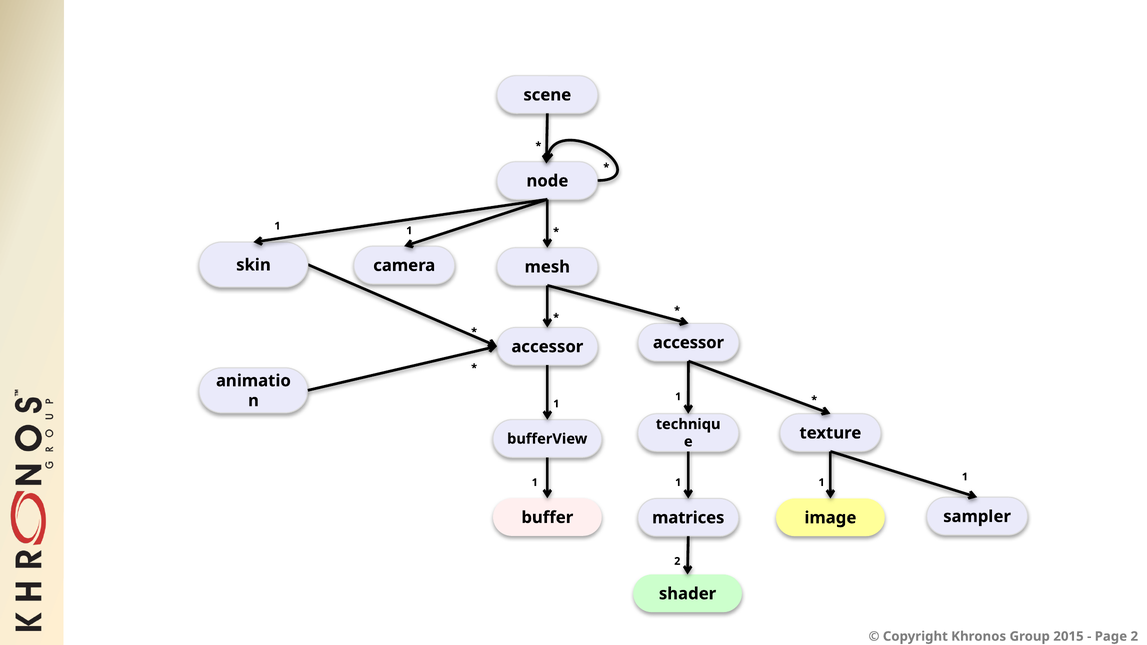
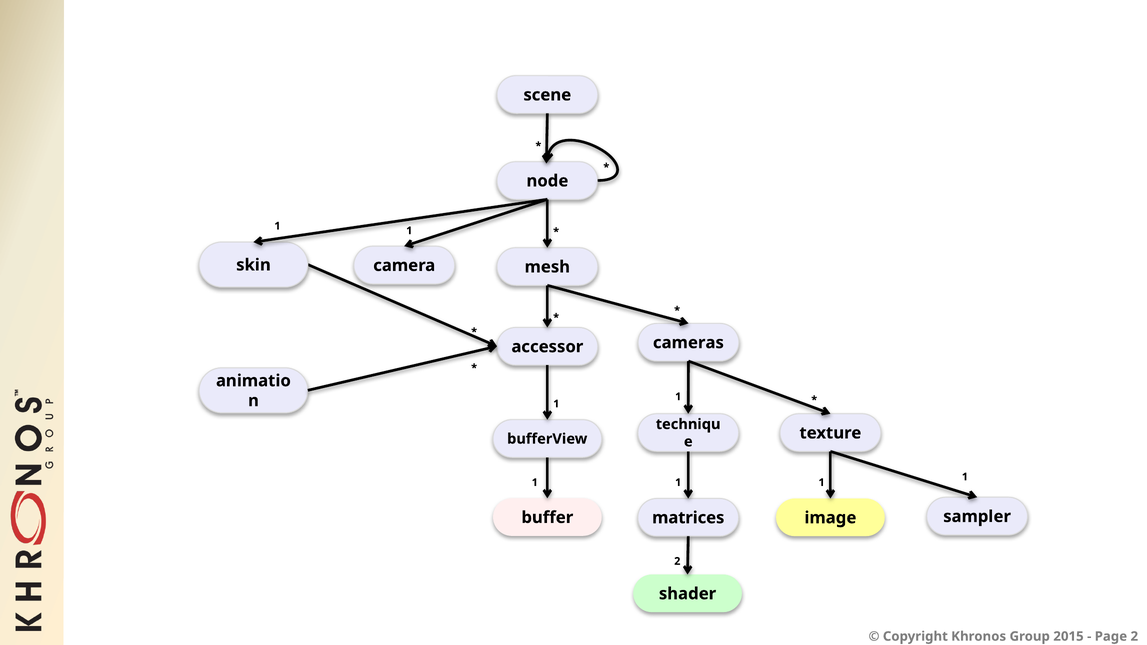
accessor: accessor -> cameras (688, 343)
